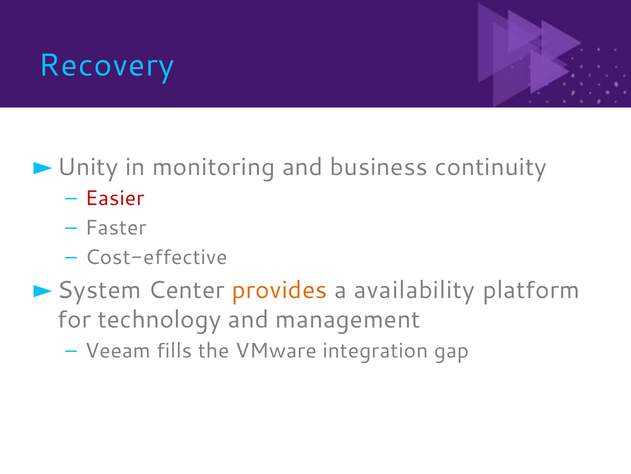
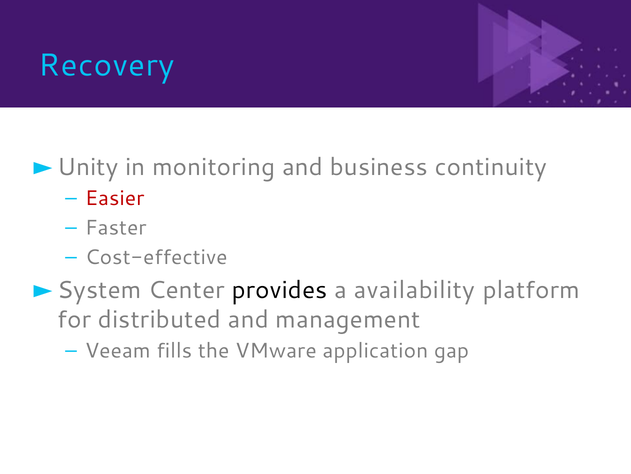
provides colour: orange -> black (280, 289)
technology: technology -> distributed (159, 319)
integration: integration -> application (375, 350)
